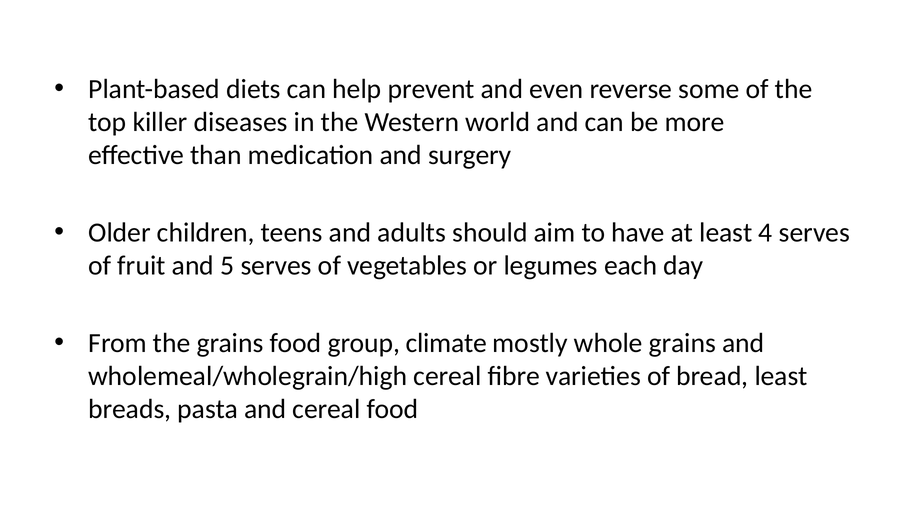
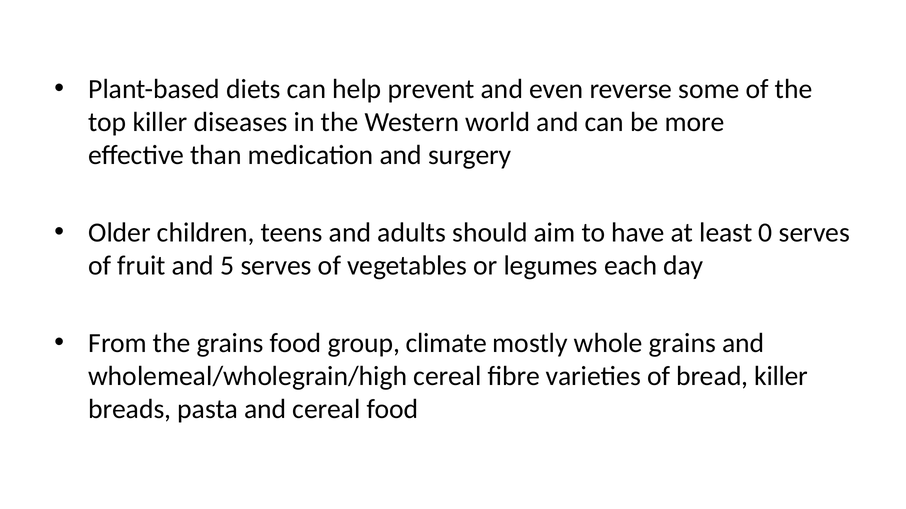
4: 4 -> 0 (765, 233)
bread least: least -> killer (781, 377)
